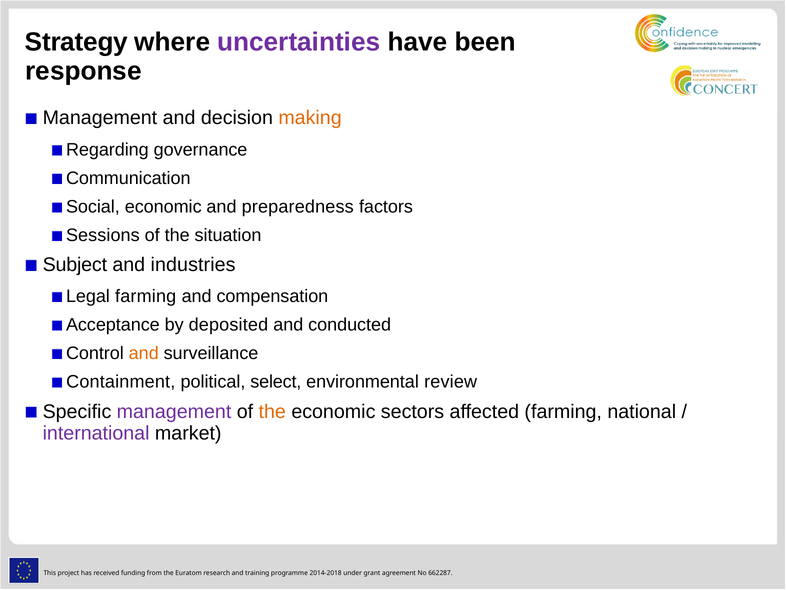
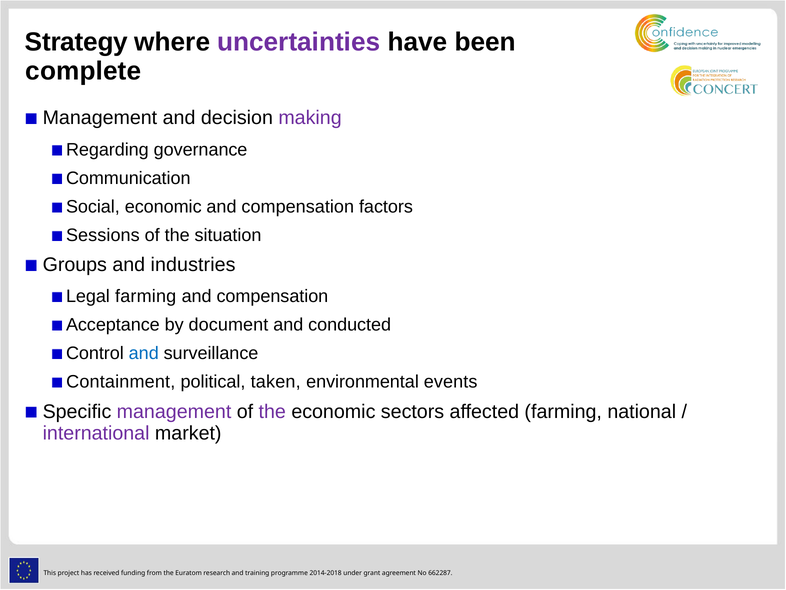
response: response -> complete (83, 71)
making colour: orange -> purple (310, 118)
economic and preparedness: preparedness -> compensation (298, 207)
Subject: Subject -> Groups (75, 265)
deposited: deposited -> document (228, 325)
and colour: orange -> blue (144, 353)
select: select -> taken (276, 382)
review: review -> events (451, 382)
the colour: orange -> purple (272, 411)
